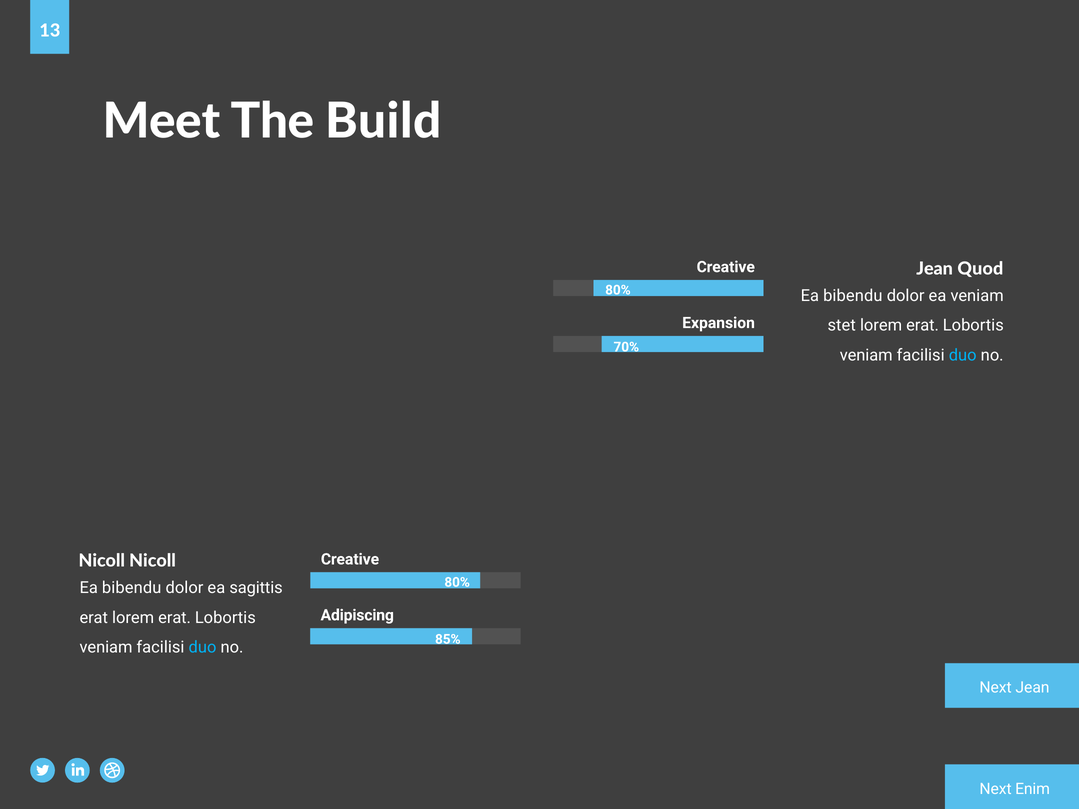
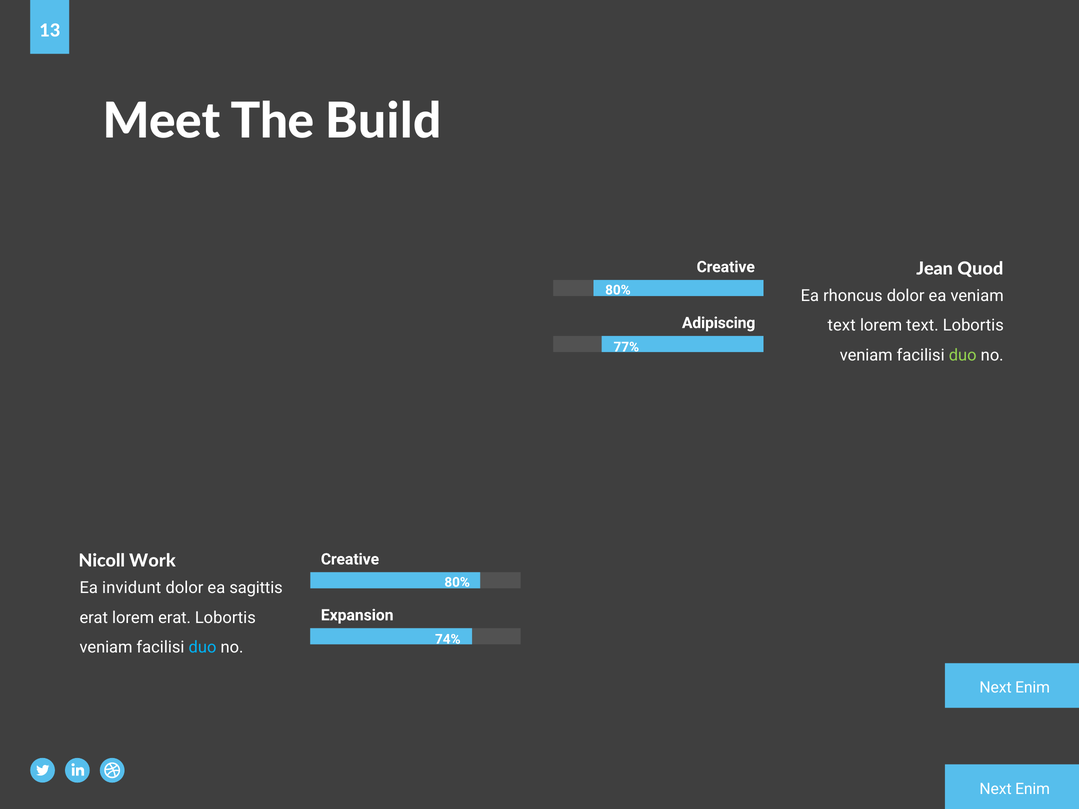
bibendu: bibendu -> rhoncus (853, 296)
Expansion: Expansion -> Adipiscing (719, 323)
stet: stet -> text (842, 326)
erat: erat -> text (922, 326)
70%: 70% -> 77% (626, 347)
duo colour: light blue -> light green (963, 355)
Nicoll Nicoll: Nicoll -> Work (152, 561)
bibendu: bibendu -> invidunt (132, 588)
Adipiscing: Adipiscing -> Expansion (357, 615)
85%: 85% -> 74% (448, 639)
Jean: Jean -> Enim (1033, 688)
